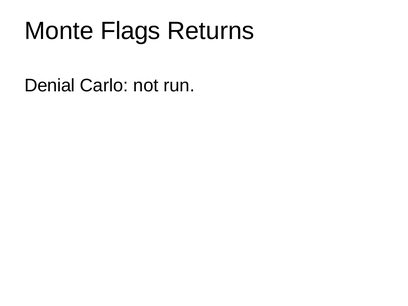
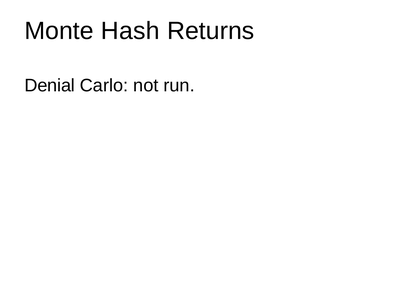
Flags: Flags -> Hash (130, 31)
